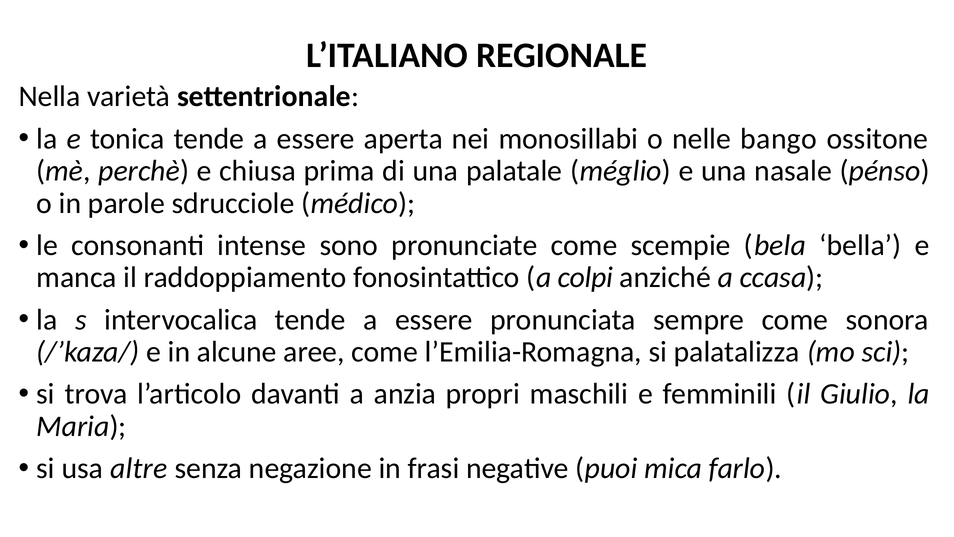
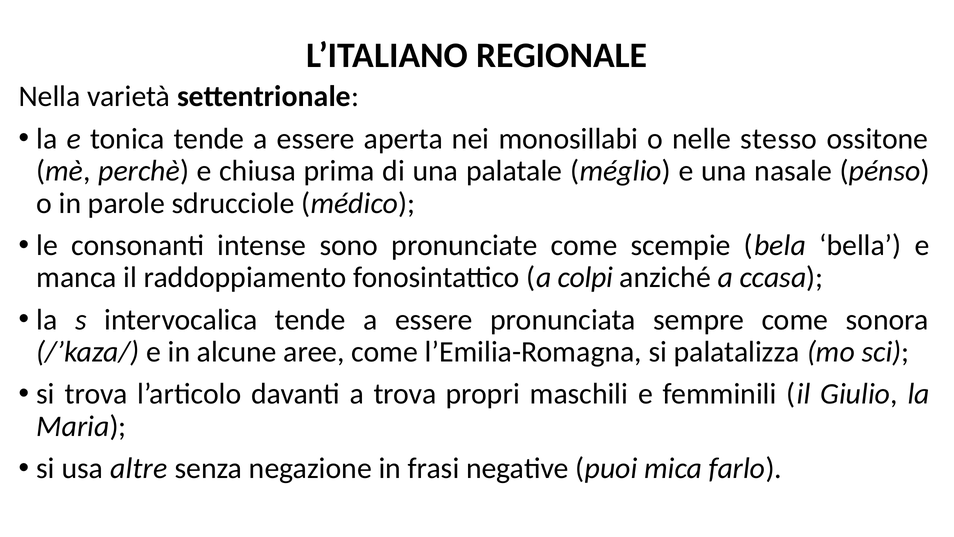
bango: bango -> stesso (779, 139)
a anzia: anzia -> trova (405, 394)
